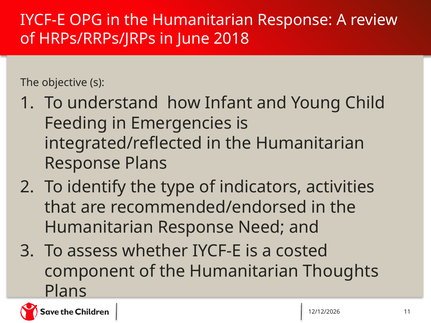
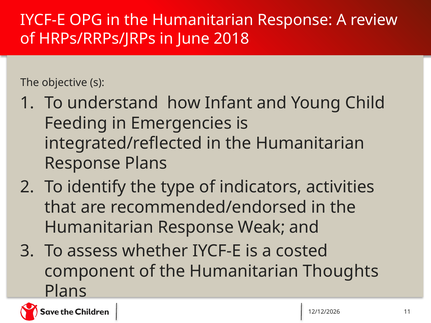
Need: Need -> Weak (262, 228)
